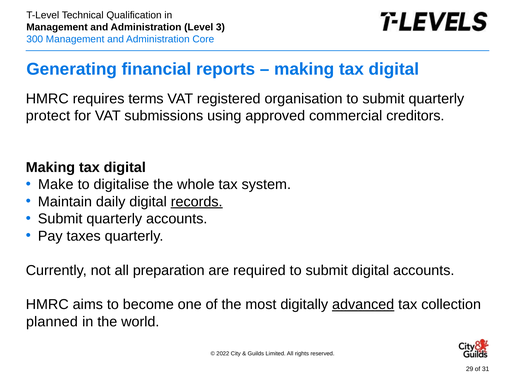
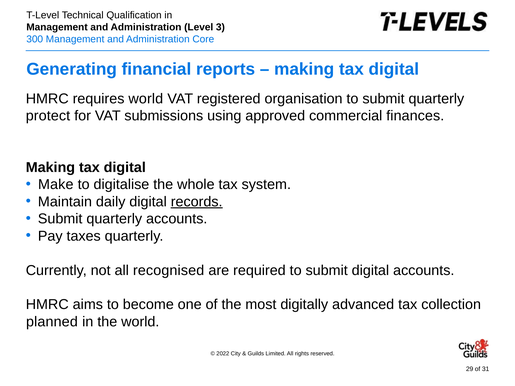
requires terms: terms -> world (146, 99)
creditors: creditors -> finances (415, 116)
preparation: preparation -> recognised (169, 270)
advanced underline: present -> none (363, 305)
